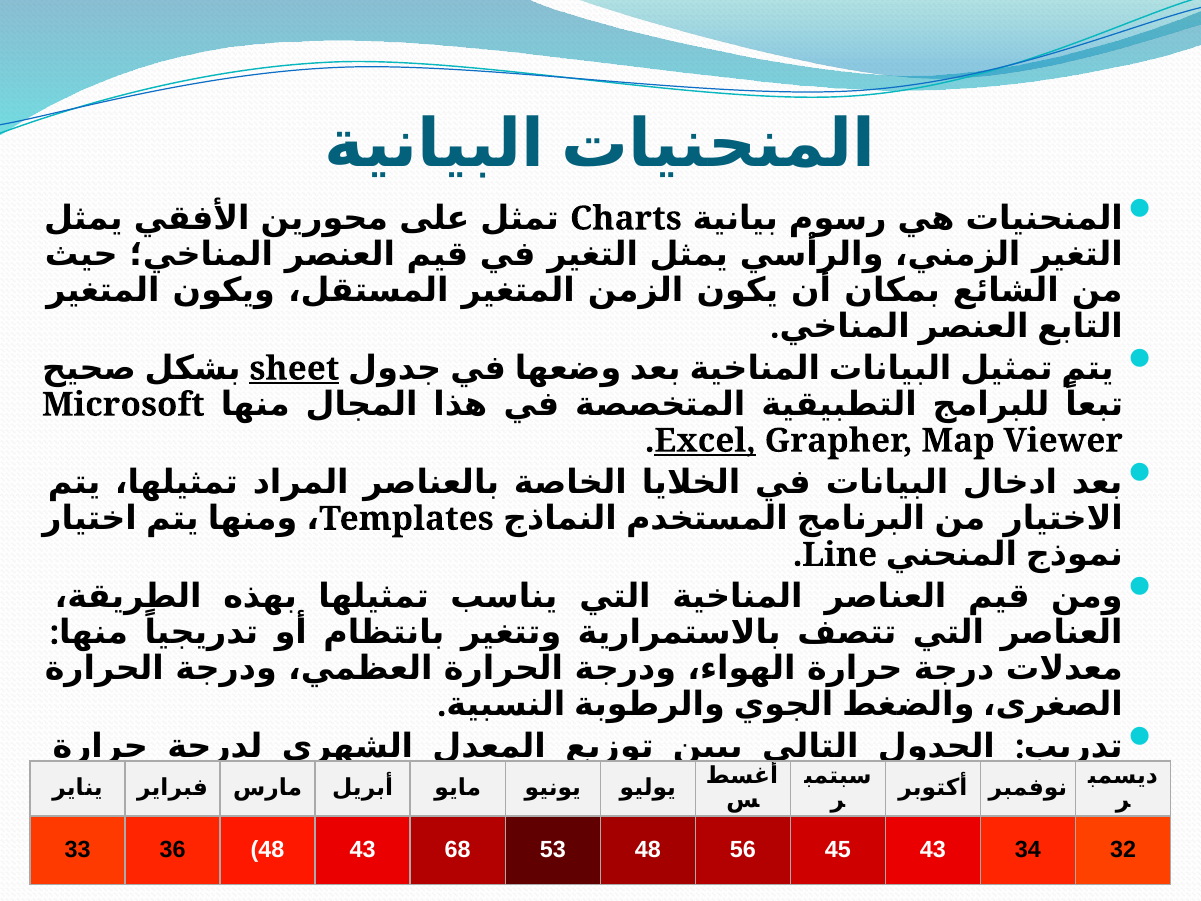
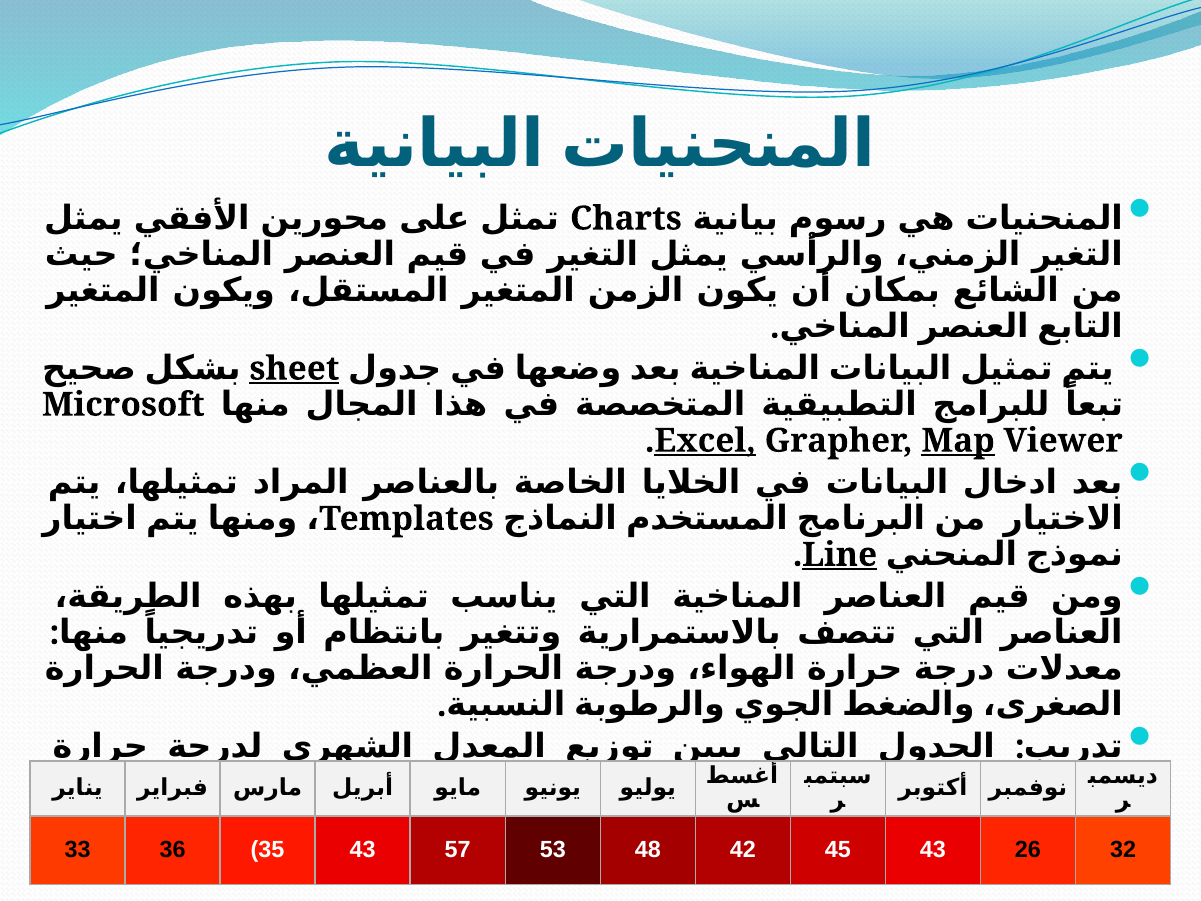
Map underline: none -> present (958, 441)
Line underline: none -> present (840, 555)
36 48: 48 -> 35 (271, 849)
68: 68 -> 57 (458, 849)
56: 56 -> 42 (743, 849)
34: 34 -> 26 (1028, 849)
